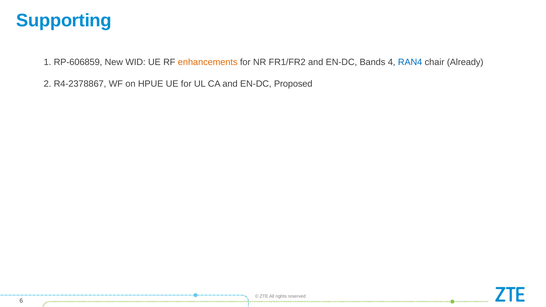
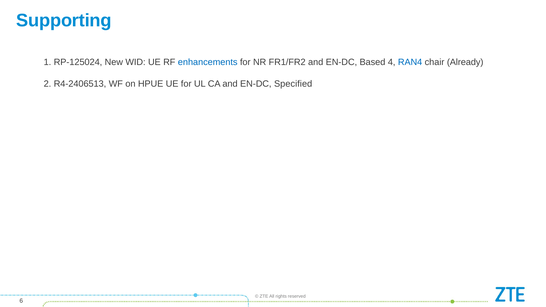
RP-606859: RP-606859 -> RP-125024 (78, 62)
enhancements colour: orange -> blue (208, 62)
Bands: Bands -> Based (372, 62)
R4-2378867: R4-2378867 -> R4-2406513 (80, 84)
Proposed: Proposed -> Specified (293, 84)
